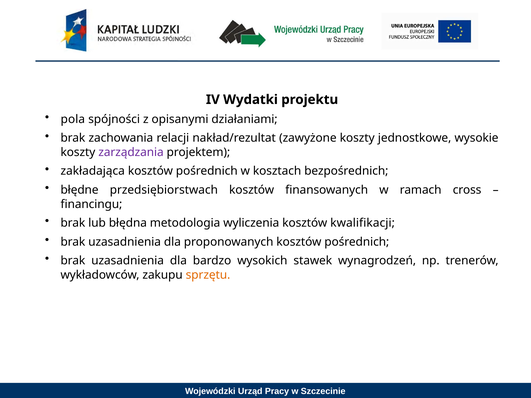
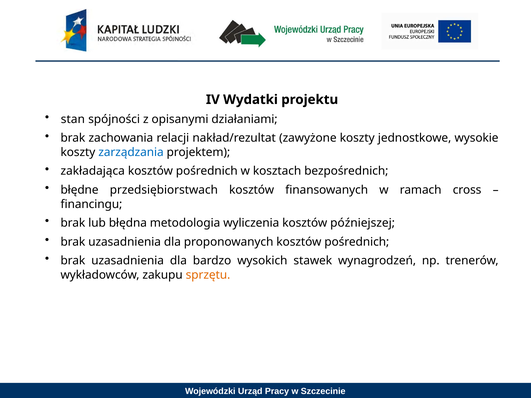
pola: pola -> stan (73, 119)
zarządzania colour: purple -> blue (131, 152)
kwalifikacji: kwalifikacji -> późniejszej (363, 223)
